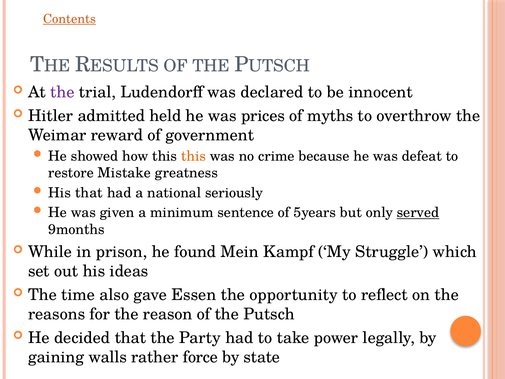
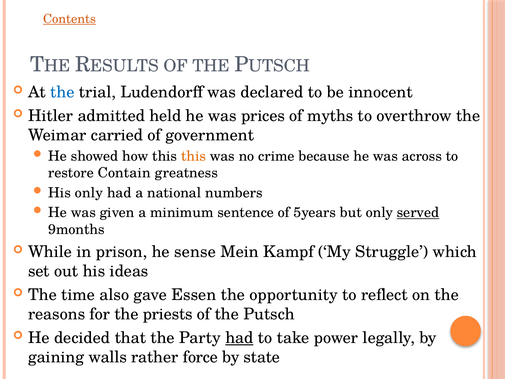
the colour: purple -> blue (62, 92)
reward: reward -> carried (117, 135)
defeat: defeat -> across (422, 156)
Mistake: Mistake -> Contain (124, 173)
His that: that -> only (89, 193)
seriously: seriously -> numbers (234, 193)
found: found -> sense (195, 252)
reason: reason -> priests (168, 314)
had underline: none -> present (239, 338)
